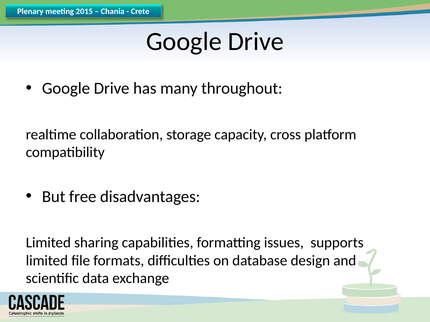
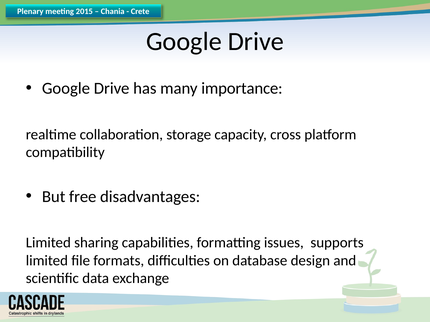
throughout: throughout -> importance (242, 89)
